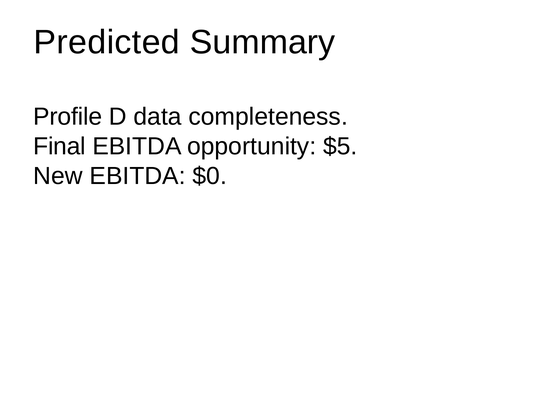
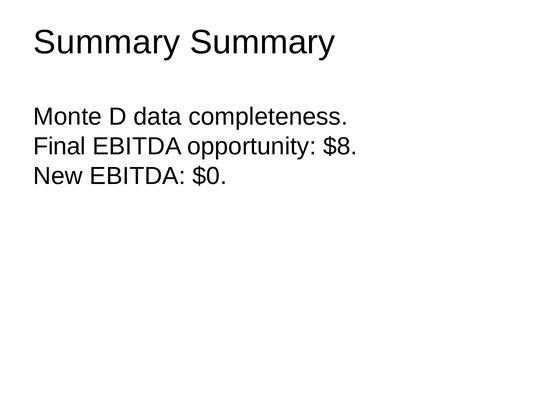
Predicted: Predicted -> Summary (107, 42)
Profile: Profile -> Monte (68, 117)
$5: $5 -> $8 (340, 146)
